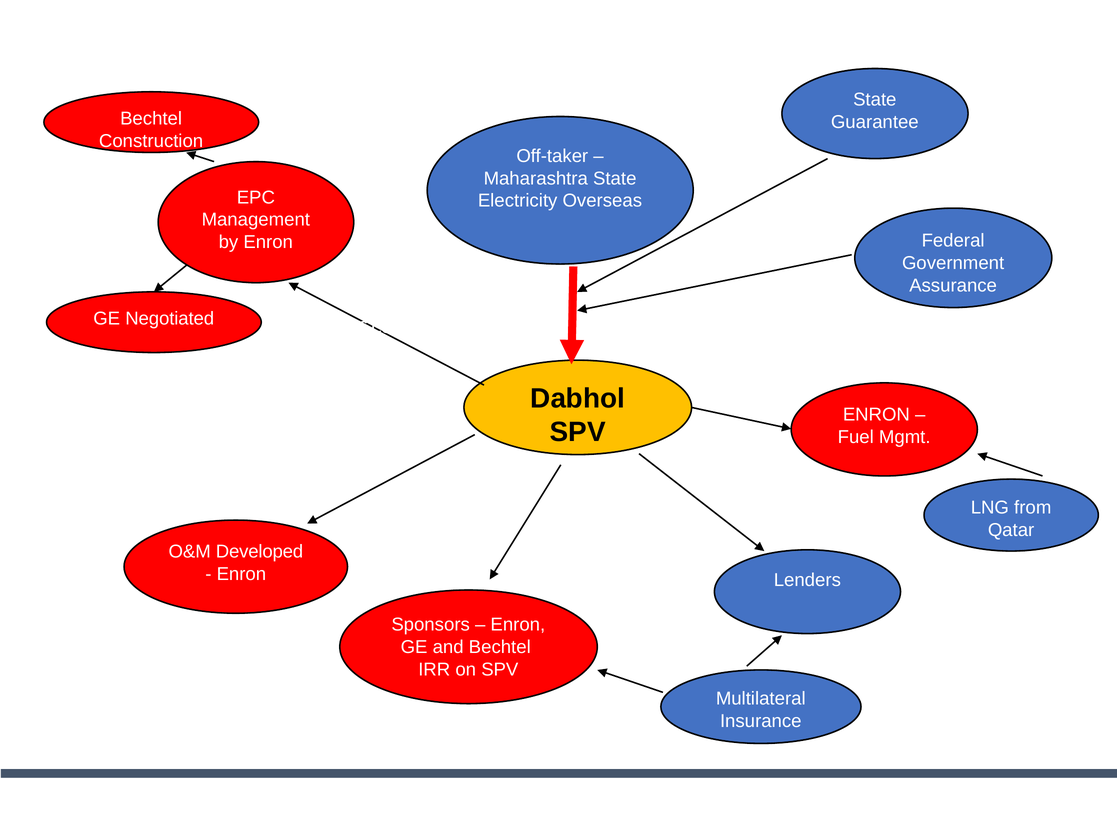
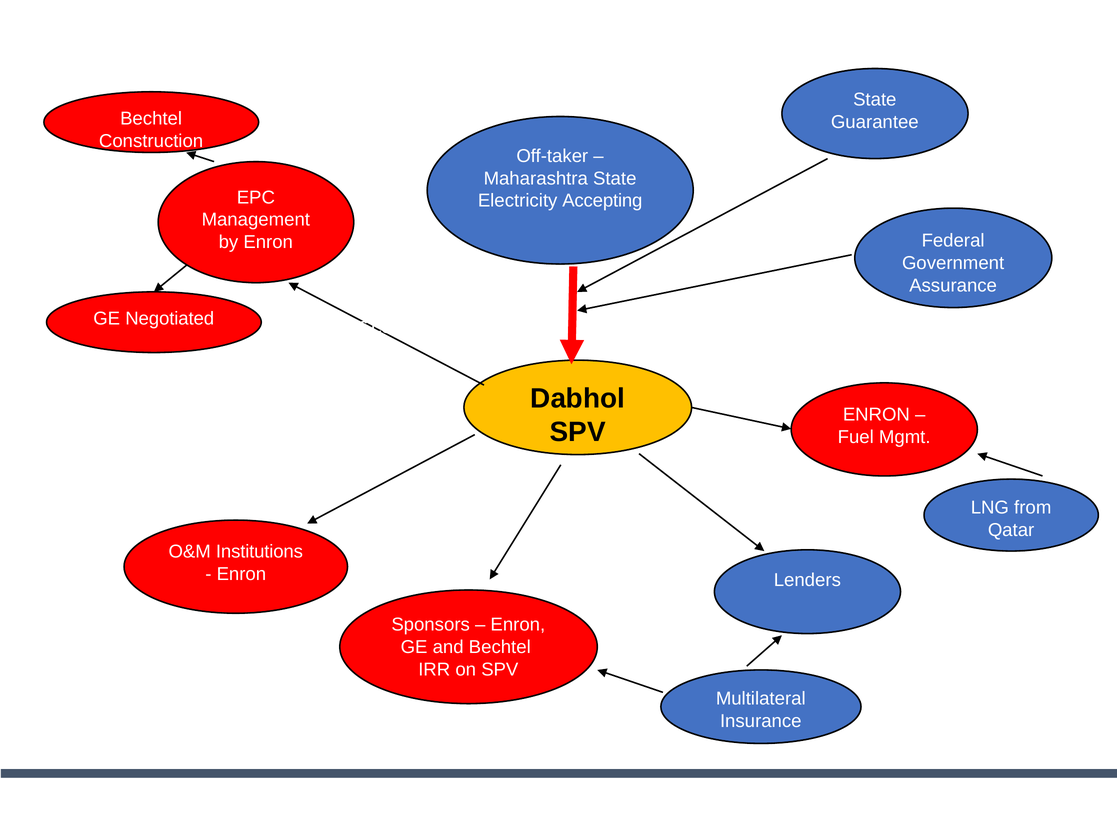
Overseas: Overseas -> Accepting (602, 201)
Developed: Developed -> Institutions (259, 552)
